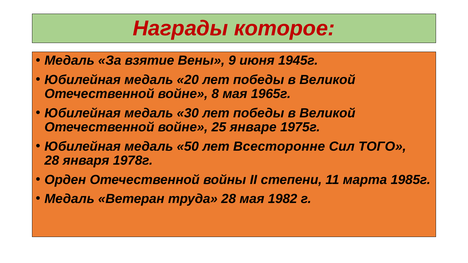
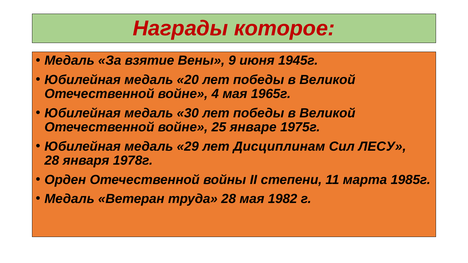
8: 8 -> 4 (215, 94)
50: 50 -> 29 (188, 146)
Всесторонне: Всесторонне -> Дисциплинам (279, 146)
ТОГО: ТОГО -> ЛЕСУ (382, 146)
